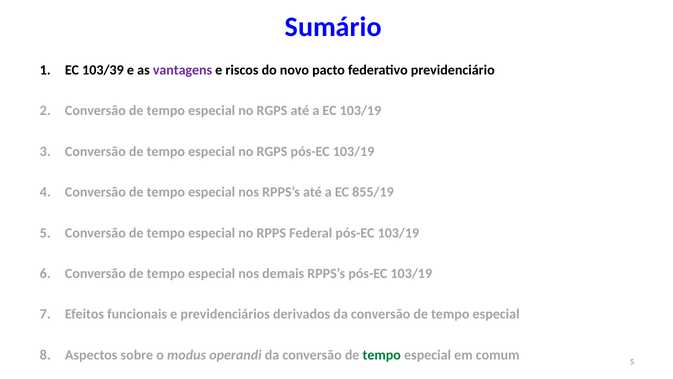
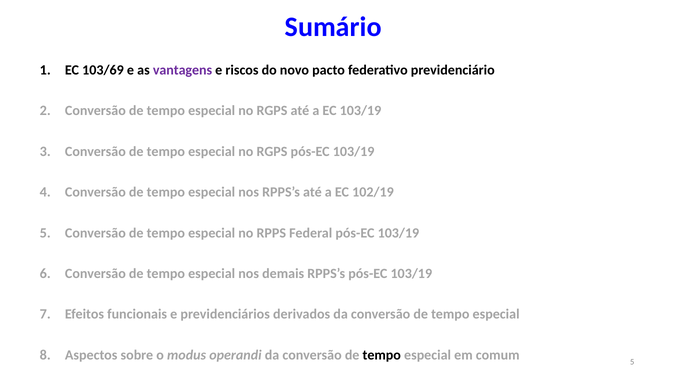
103/39: 103/39 -> 103/69 (103, 70)
855/19: 855/19 -> 102/19 (373, 192)
tempo colour: green -> black (382, 355)
